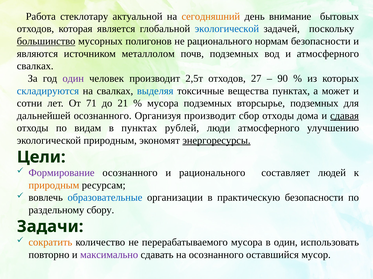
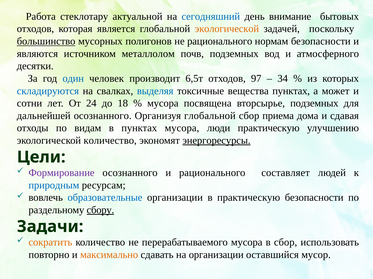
сегодняшний colour: orange -> blue (211, 16)
экологической colour: blue -> orange (227, 29)
свалках: свалках -> десятки (35, 66)
один colour: purple -> blue (73, 79)
2,5т: 2,5т -> 6,5т (194, 79)
27: 27 -> 97 (256, 79)
90: 90 -> 34 (283, 79)
71: 71 -> 24 (91, 104)
21: 21 -> 18 (123, 104)
мусора подземных: подземных -> посвящена (208, 104)
Организуя производит: производит -> глобальной (210, 116)
сбор отходы: отходы -> приема (278, 116)
сдавая underline: present -> none (345, 116)
пунктах рублей: рублей -> мусора (182, 128)
люди атмосферного: атмосферного -> практическую (269, 128)
экологической природным: природным -> количество (110, 141)
природным colour: orange -> blue (54, 186)
сбору underline: none -> present (100, 211)
в один: один -> сбор (286, 243)
максимально colour: purple -> orange (109, 255)
на осознанного: осознанного -> организации (216, 255)
